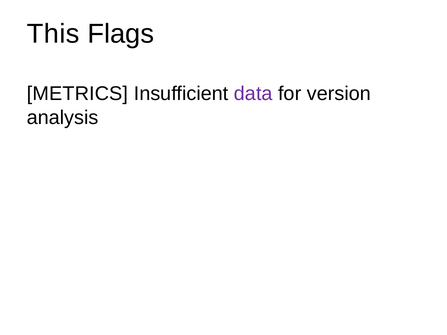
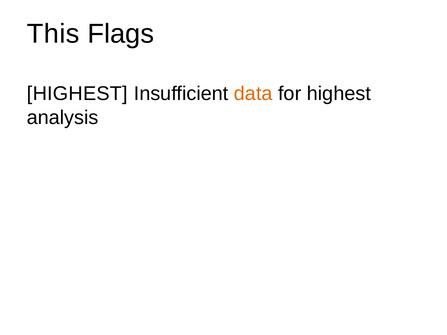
METRICS: METRICS -> HIGHEST (77, 94)
data colour: purple -> orange (253, 94)
for version: version -> highest (339, 94)
